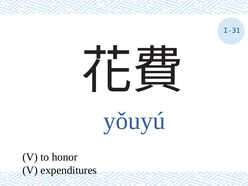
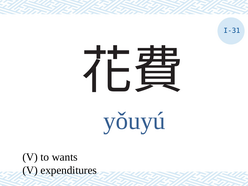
honor: honor -> wants (65, 157)
